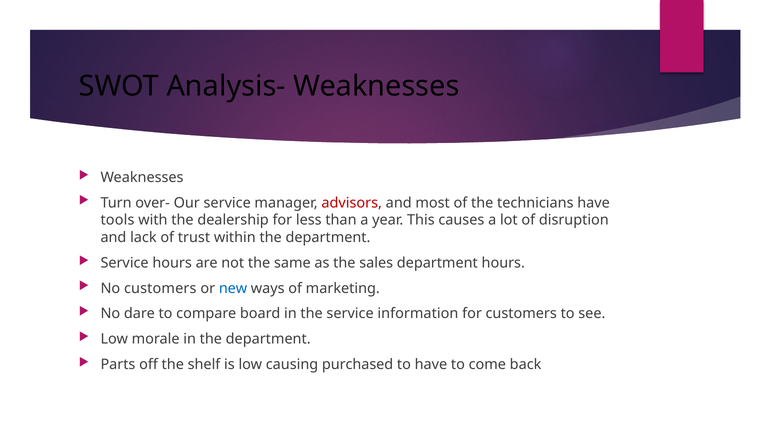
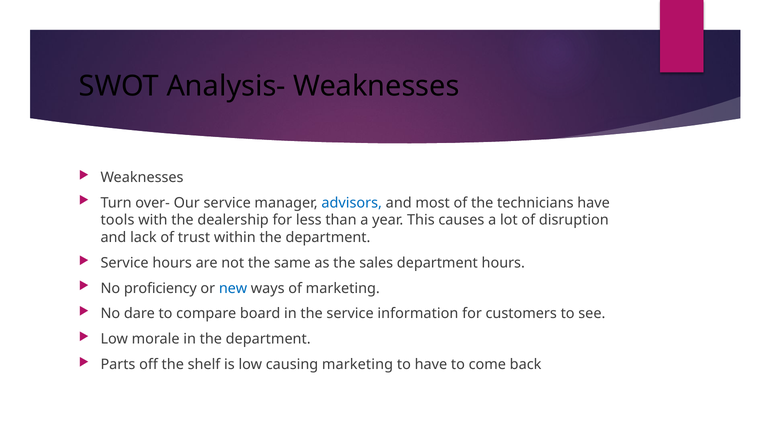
advisors colour: red -> blue (352, 203)
No customers: customers -> proficiency (160, 288)
causing purchased: purchased -> marketing (358, 364)
